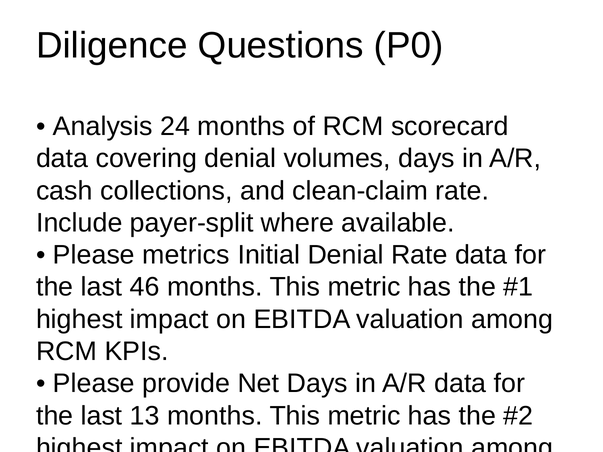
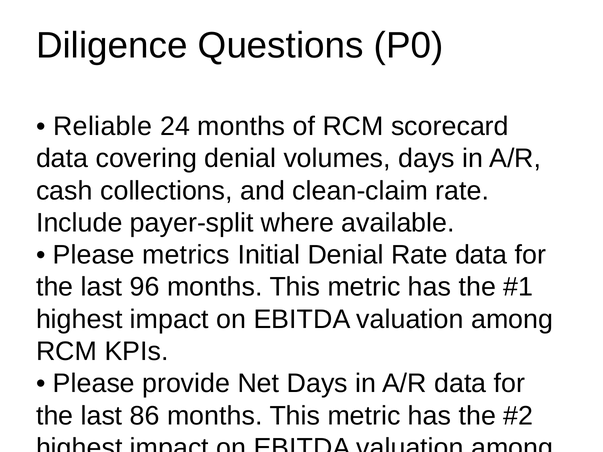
Analysis: Analysis -> Reliable (103, 126)
46: 46 -> 96 (145, 287)
13: 13 -> 86 (145, 416)
